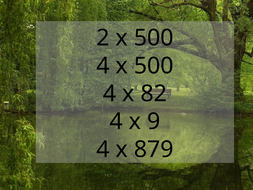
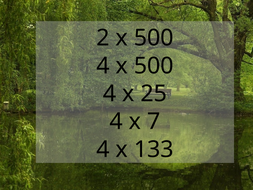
82: 82 -> 25 (154, 94)
9: 9 -> 7 (154, 121)
879: 879 -> 133 (154, 149)
